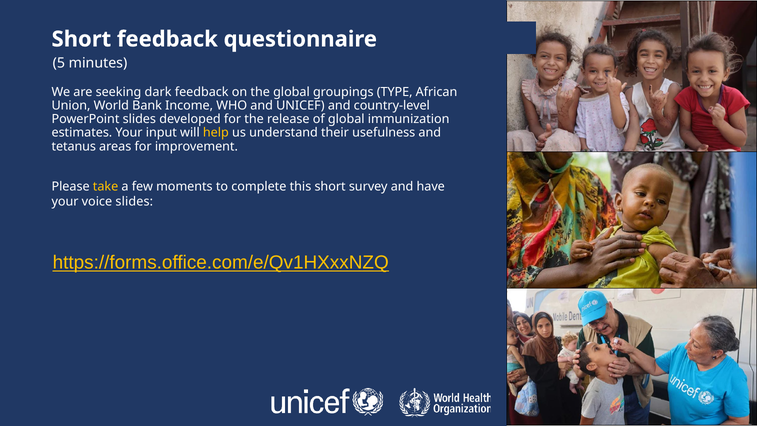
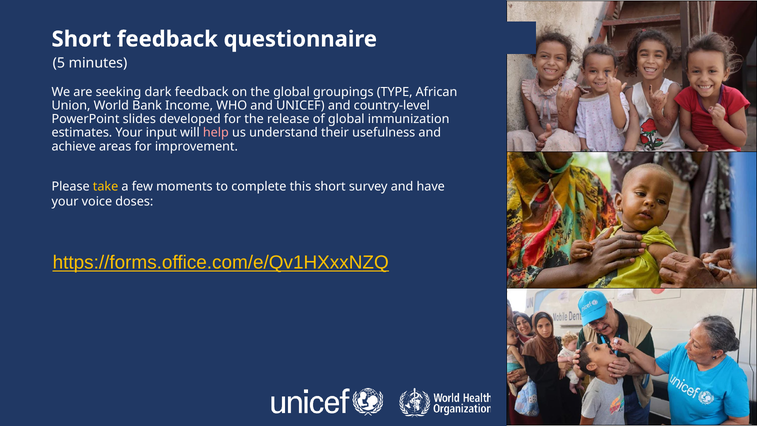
help colour: yellow -> pink (216, 133)
tetanus: tetanus -> achieve (74, 146)
voice slides: slides -> doses (134, 202)
